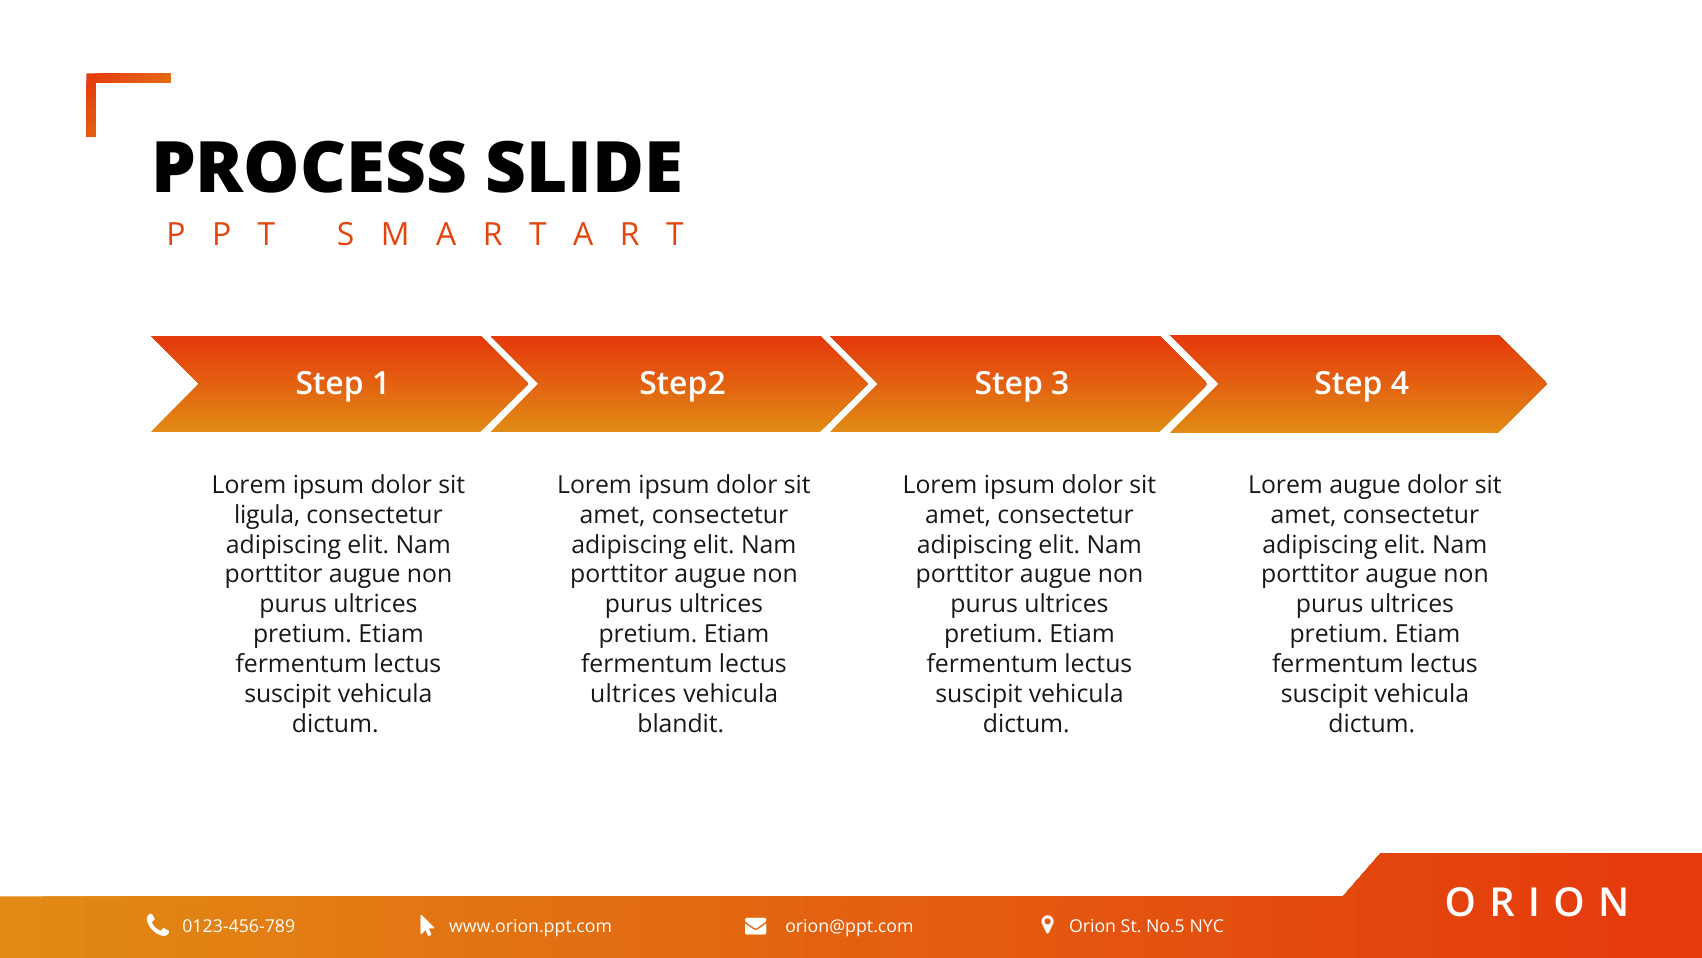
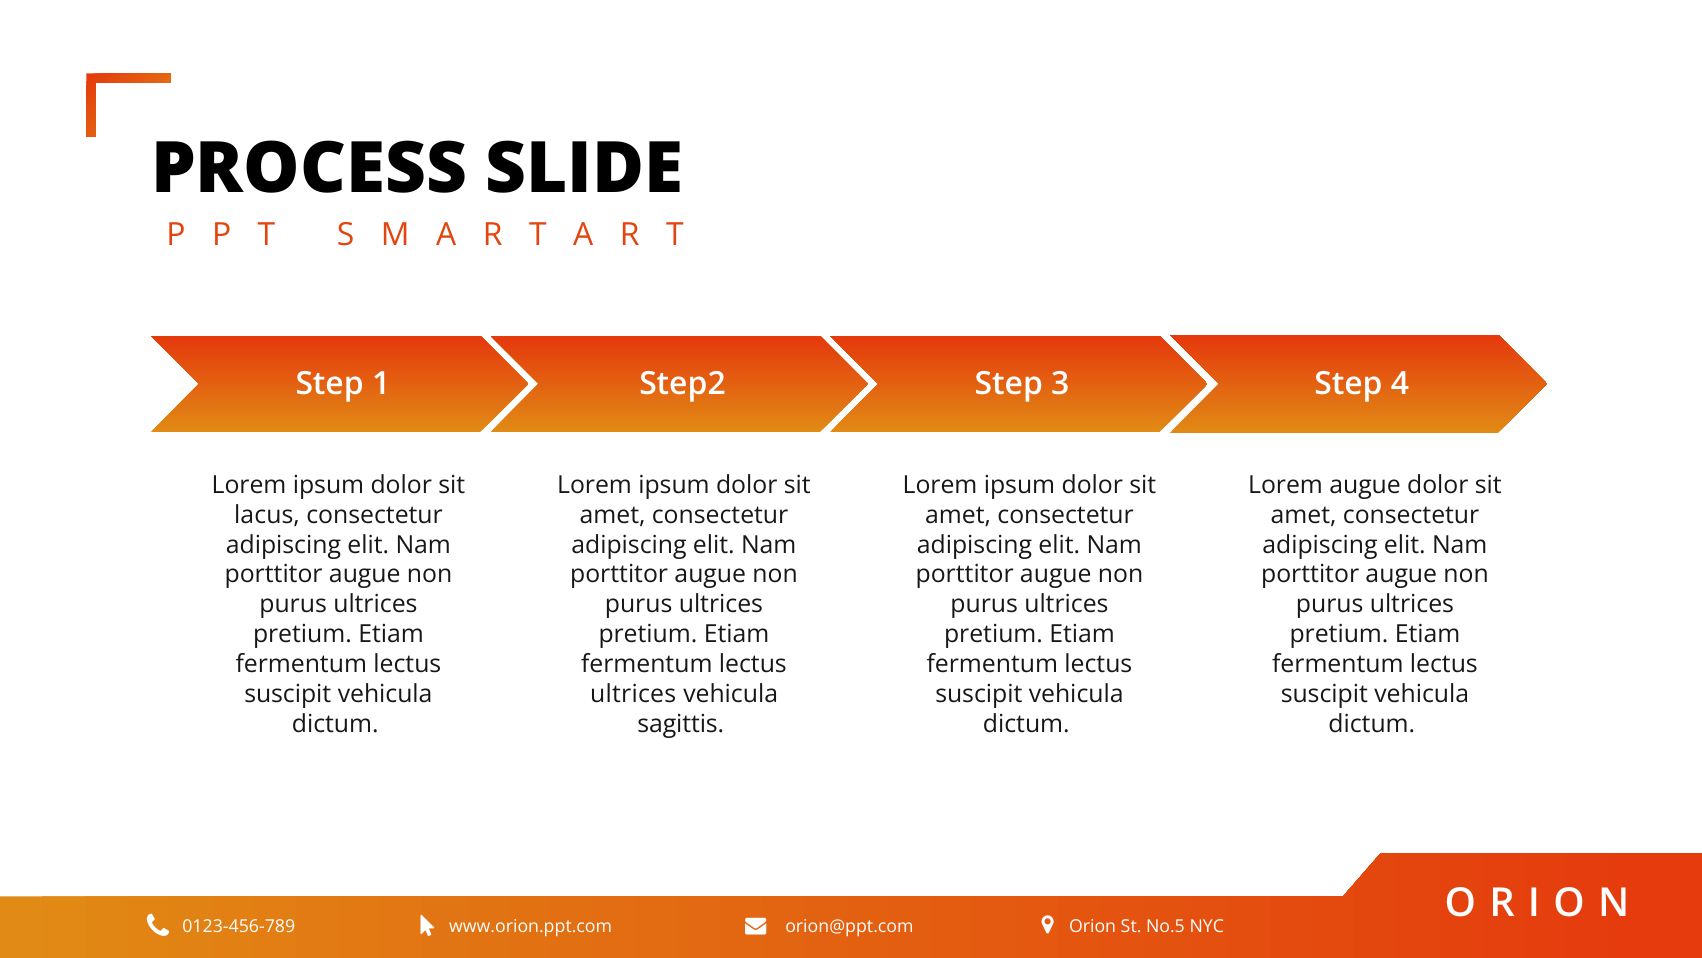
ligula: ligula -> lacus (267, 515)
blandit: blandit -> sagittis (681, 723)
